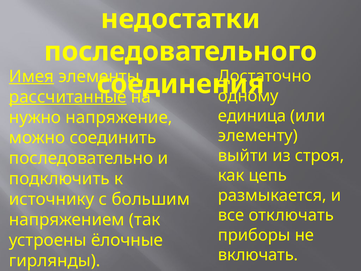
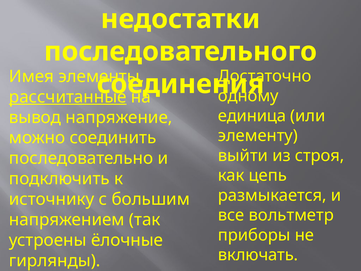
Имея underline: present -> none (31, 76)
нужно: нужно -> вывод (35, 117)
отключать: отключать -> вольтметр (291, 215)
